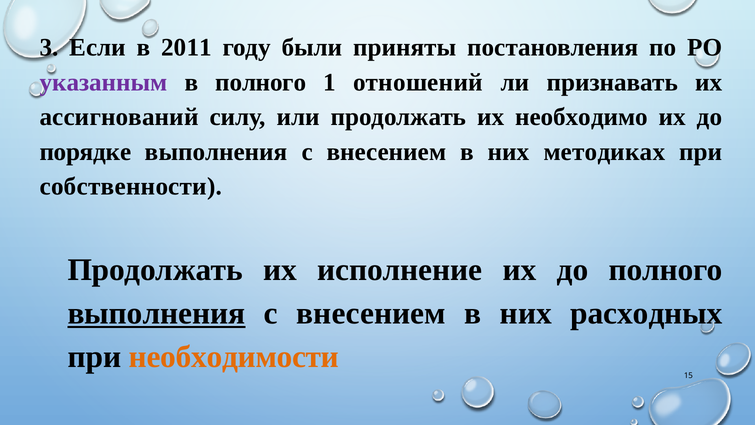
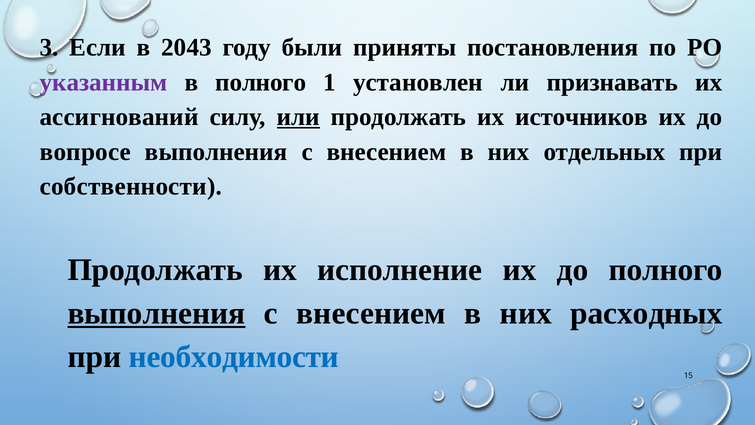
2011: 2011 -> 2043 (187, 47)
отношений: отношений -> установлен (418, 82)
или underline: none -> present (298, 117)
необходимо: необходимо -> источников (582, 117)
порядке: порядке -> вопросе (85, 152)
методиках: методиках -> отдельных (605, 152)
необходимости colour: orange -> blue (234, 357)
